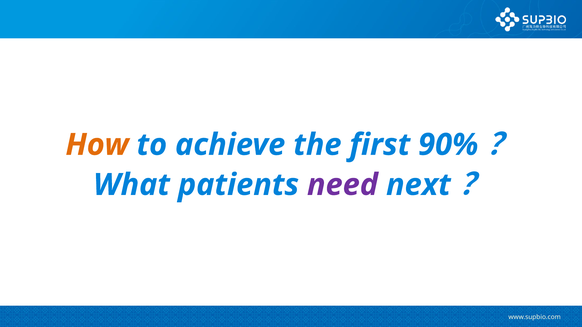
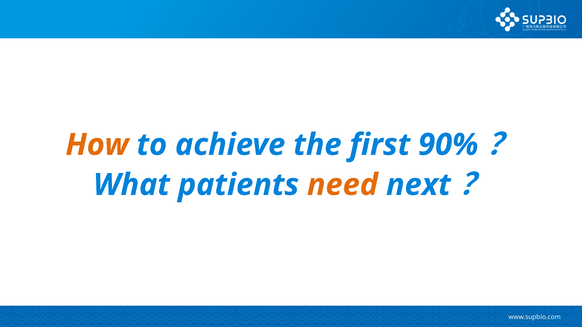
need colour: purple -> orange (343, 185)
